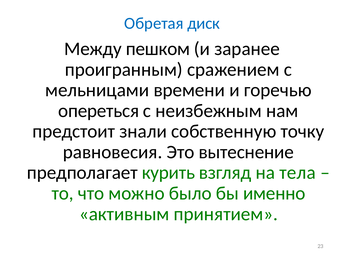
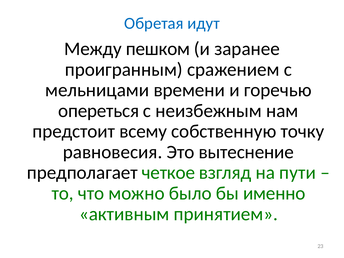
диск: диск -> идут (204, 23)
знали: знали -> всему (143, 131)
курить: курить -> четкое (168, 173)
тела: тела -> пути (298, 173)
